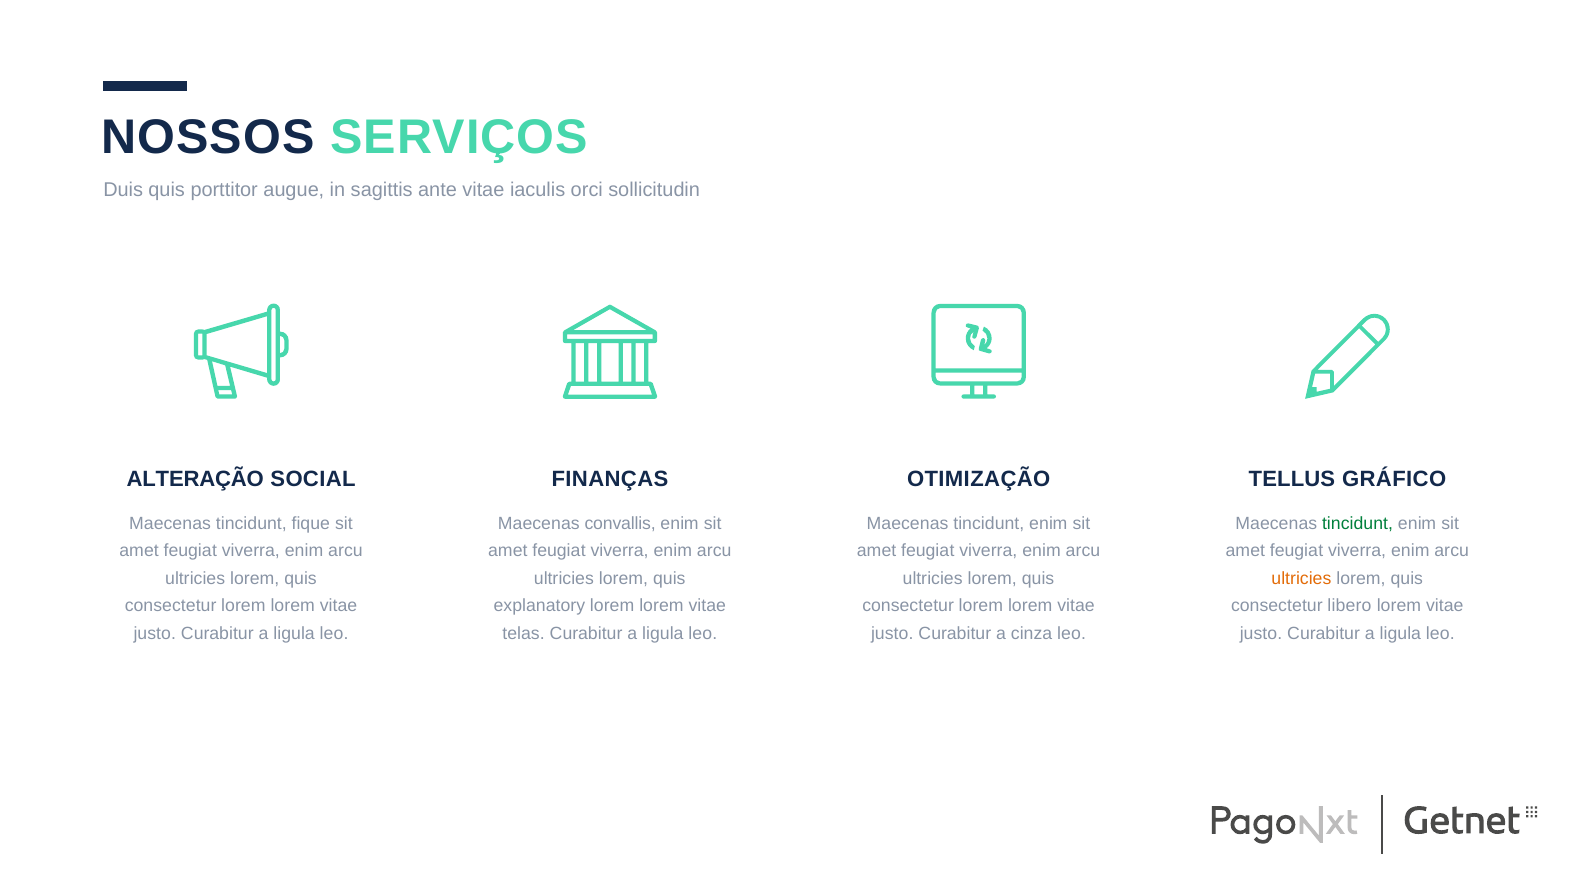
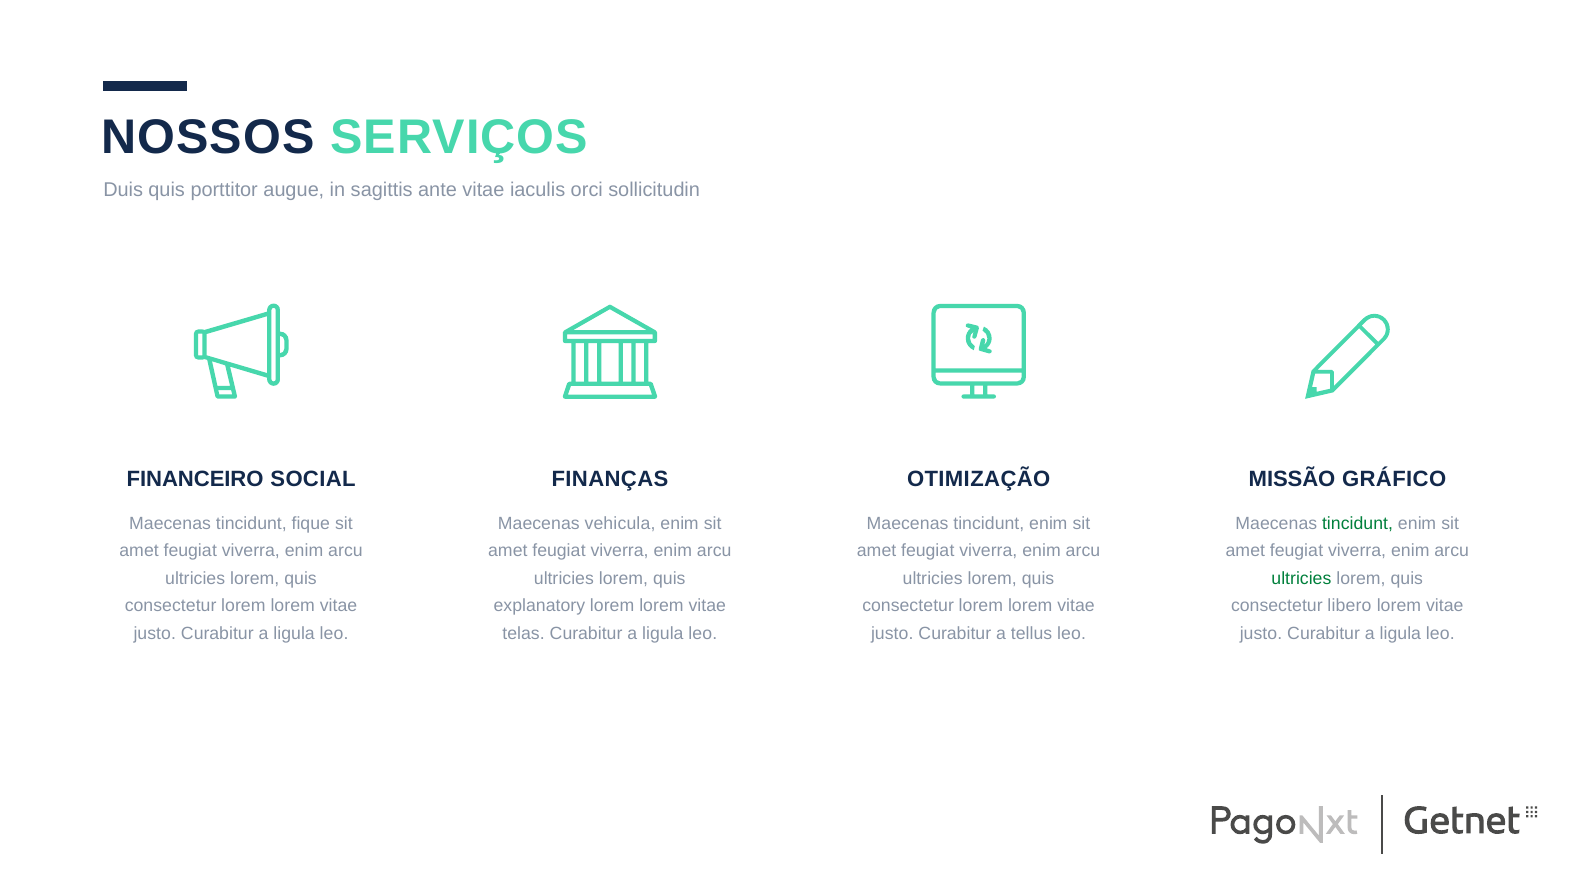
ALTERAÇÃO: ALTERAÇÃO -> FINANCEIRO (195, 479)
TELLUS: TELLUS -> MISSÃO (1292, 479)
convallis: convallis -> vehicula (620, 524)
ultricies colour: orange -> green (1301, 579)
cinza: cinza -> tellus (1032, 634)
